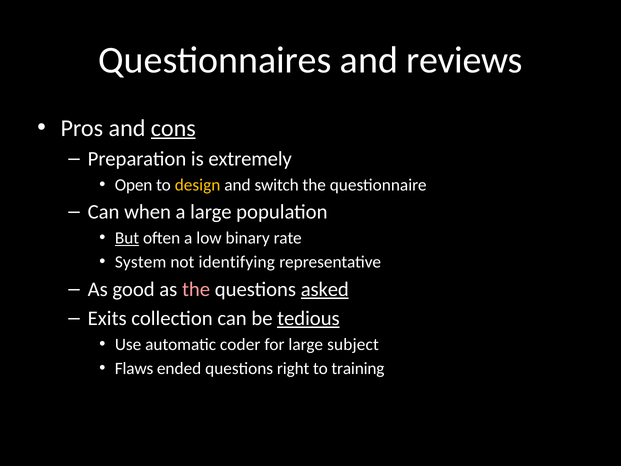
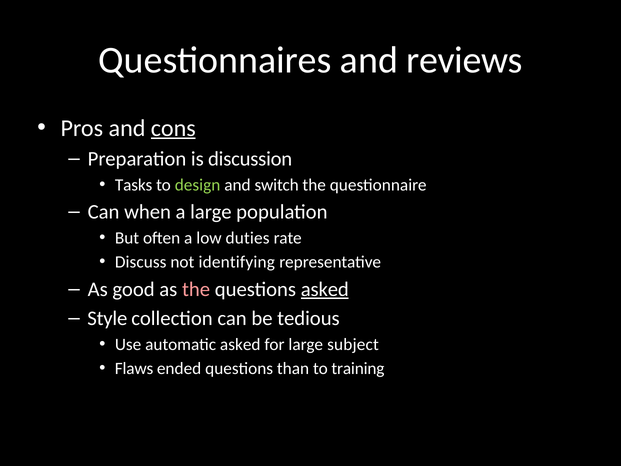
extremely: extremely -> discussion (250, 159)
Open: Open -> Tasks (134, 185)
design colour: yellow -> light green (198, 185)
But underline: present -> none (127, 238)
binary: binary -> duties (248, 238)
System: System -> Discuss (141, 262)
Exits: Exits -> Style (107, 318)
tedious underline: present -> none (308, 318)
automatic coder: coder -> asked (240, 344)
right: right -> than (293, 368)
